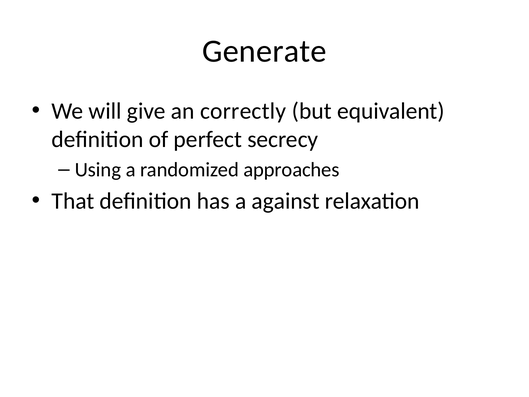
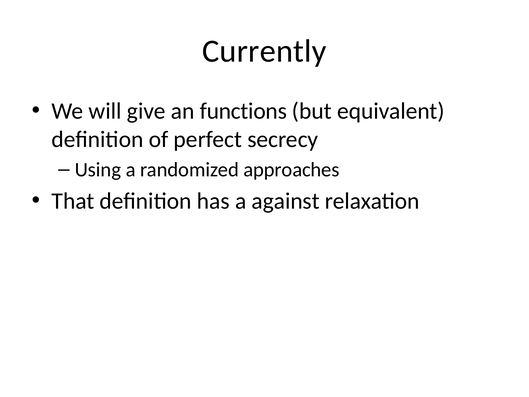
Generate: Generate -> Currently (264, 51)
correctly: correctly -> functions (243, 111)
